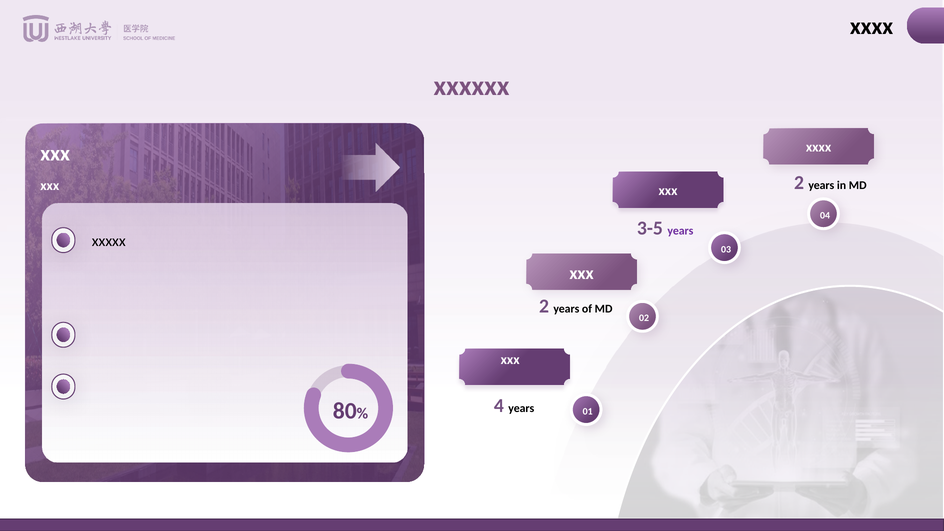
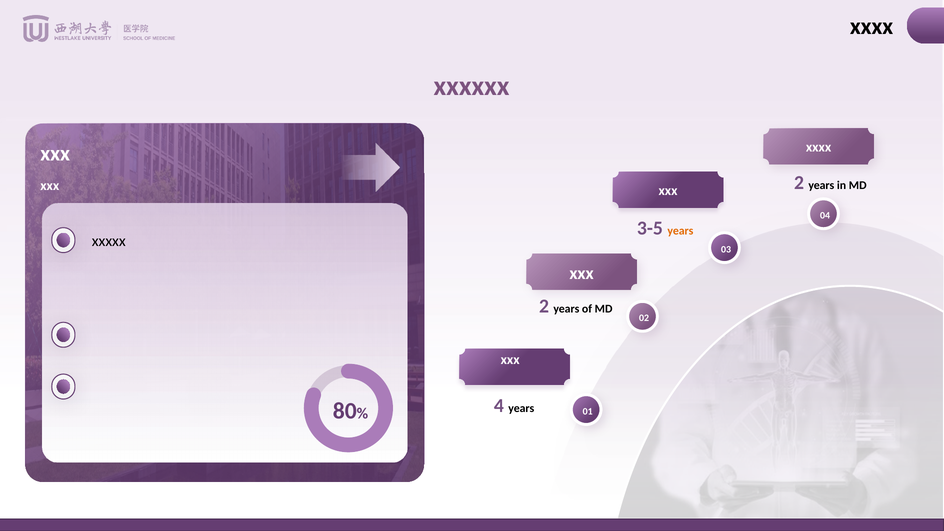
years colour: purple -> orange (680, 231)
